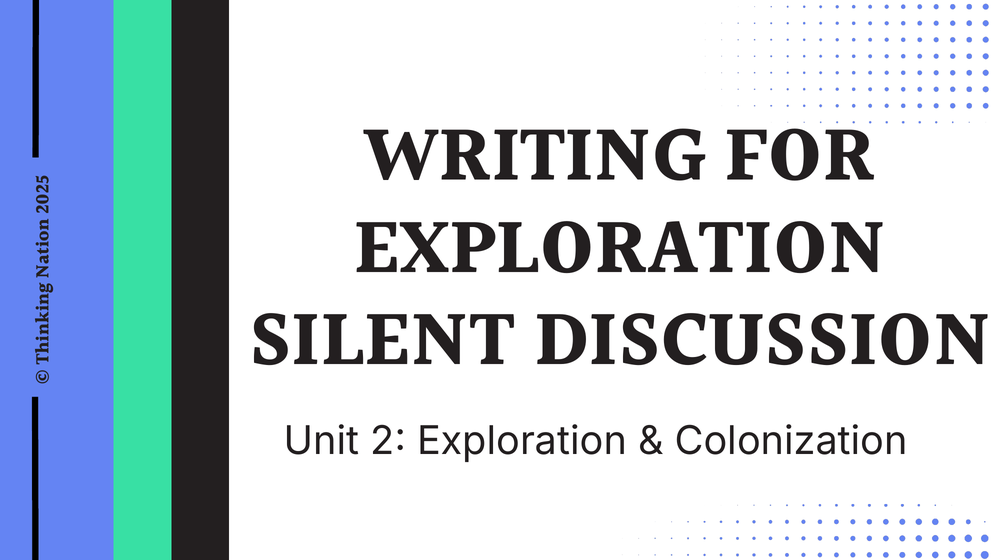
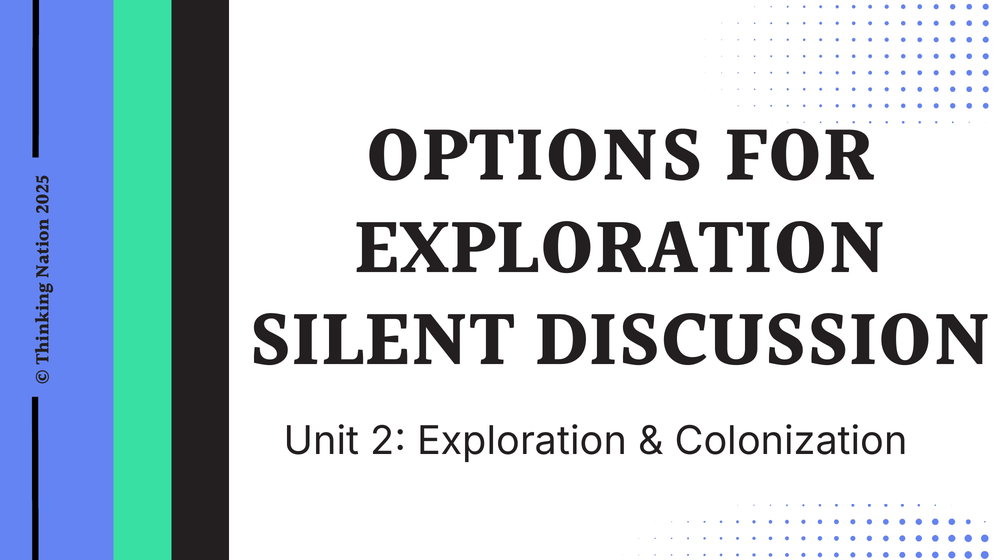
WRITING: WRITING -> OPTIONS (534, 158)
